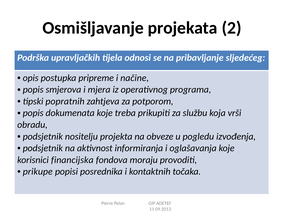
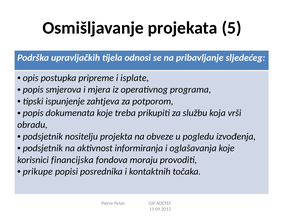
2: 2 -> 5 (232, 28)
načine: načine -> isplate (135, 78)
popratnih: popratnih -> ispunjenje (65, 101)
